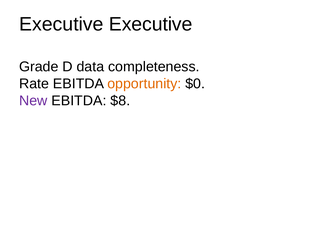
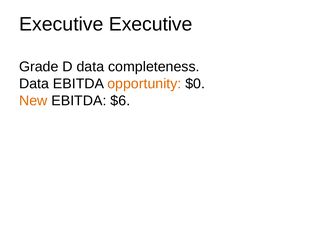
Rate: Rate -> Data (34, 84)
New colour: purple -> orange (33, 101)
$8: $8 -> $6 (120, 101)
